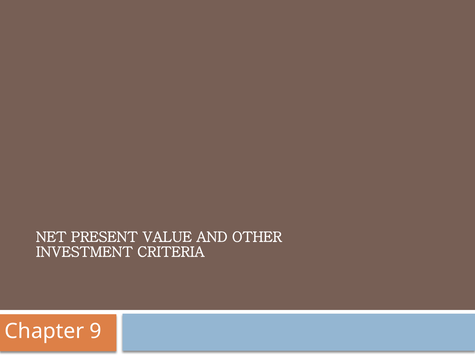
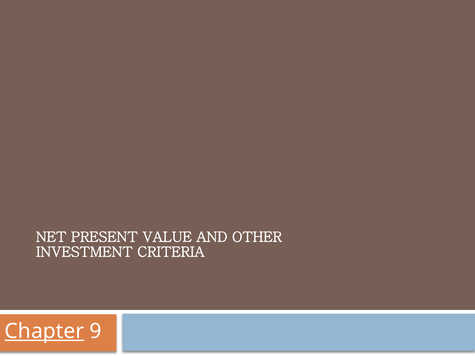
Chapter underline: none -> present (44, 332)
